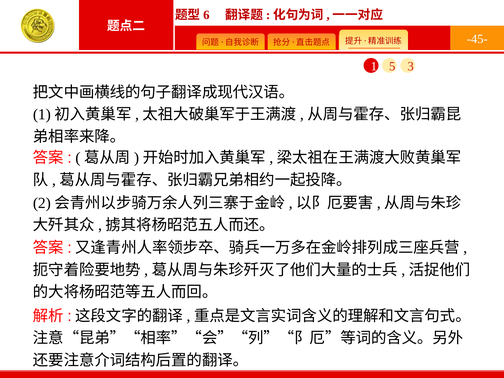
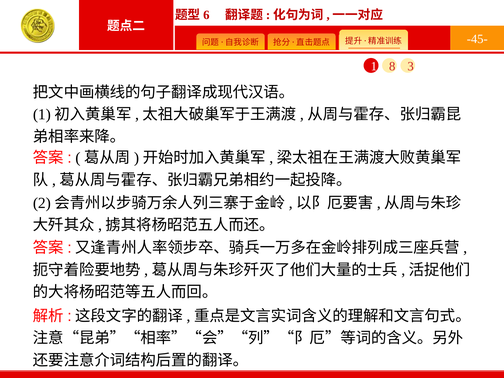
5: 5 -> 8 (392, 66)
